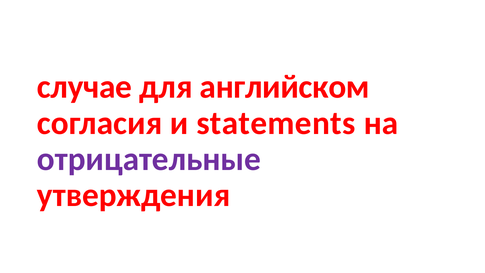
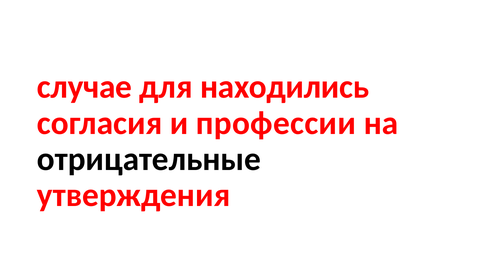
английском: английском -> находились (285, 87)
statements: statements -> профессии (276, 123)
отрицательные colour: purple -> black (149, 159)
